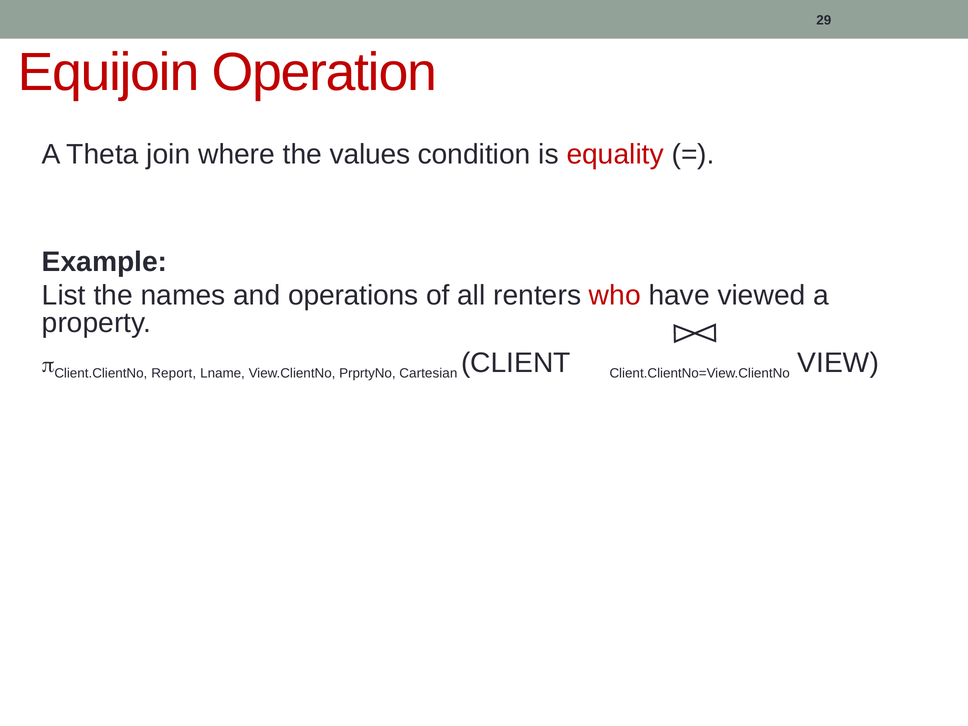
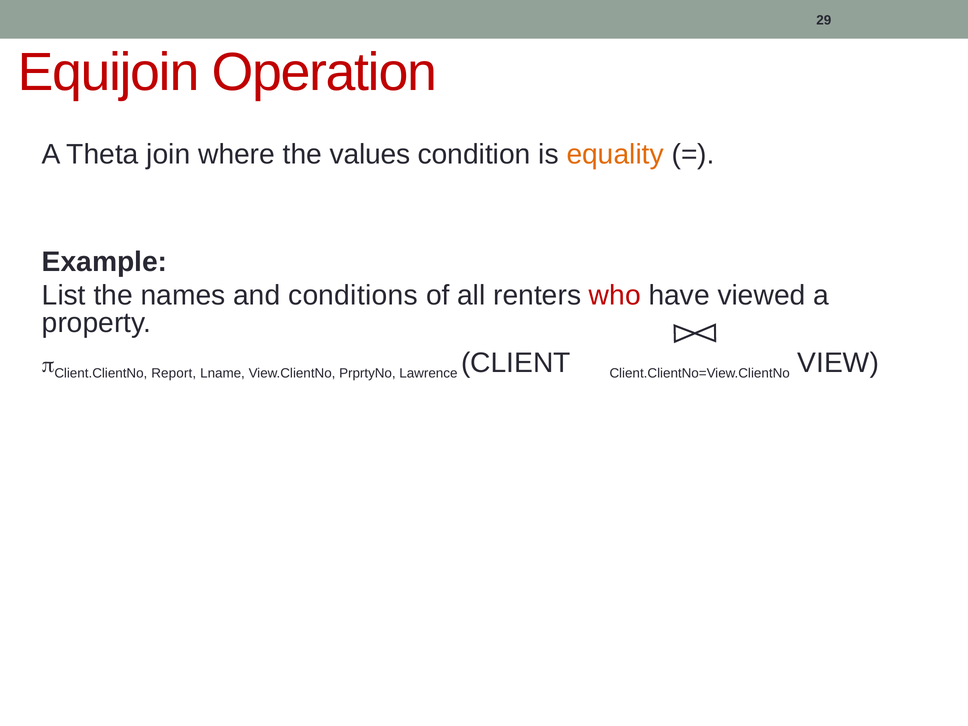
equality colour: red -> orange (615, 155)
operations: operations -> conditions (353, 295)
Cartesian: Cartesian -> Lawrence (428, 374)
